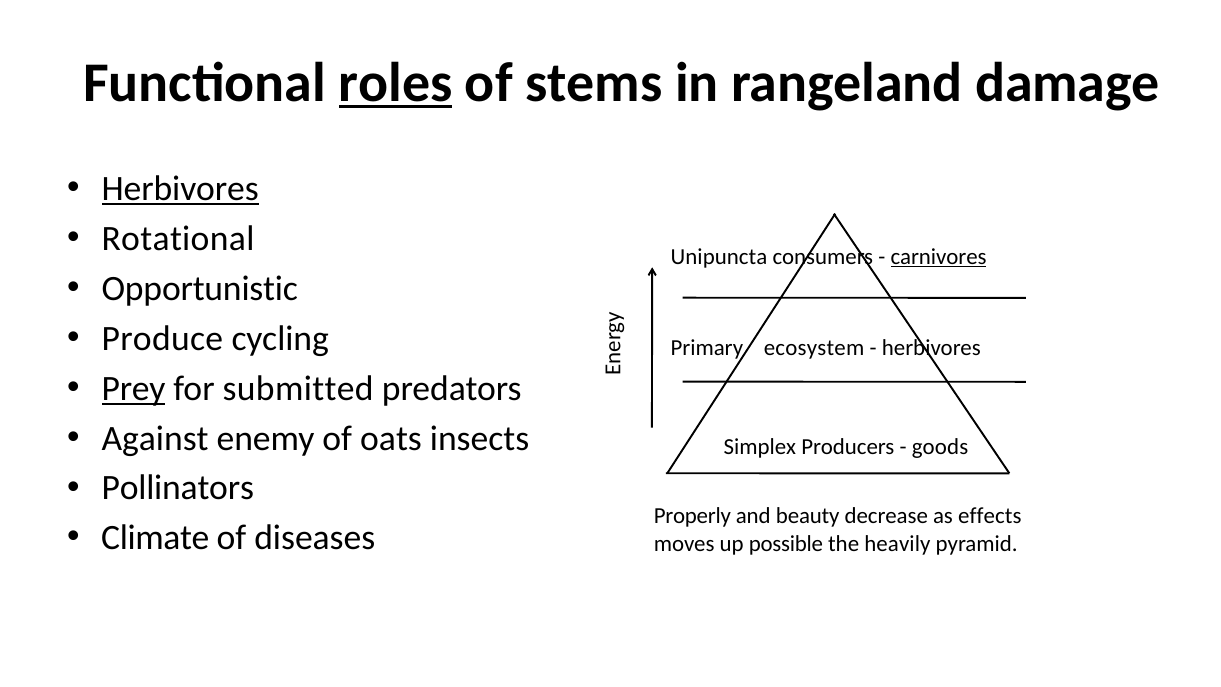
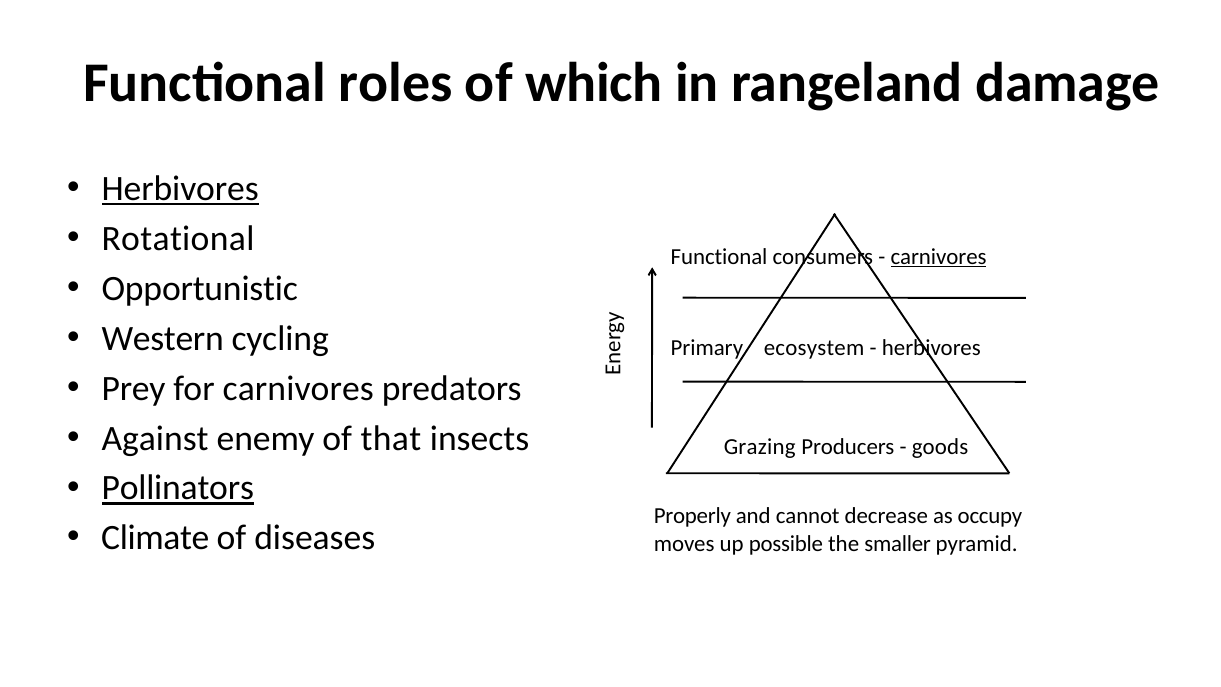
roles underline: present -> none (396, 83)
stems: stems -> which (594, 83)
Unipuncta: Unipuncta -> Functional (719, 256)
Produce: Produce -> Western (163, 338)
Prey underline: present -> none (134, 388)
for submitted: submitted -> carnivores (298, 388)
oats: oats -> that (391, 438)
Simplex: Simplex -> Grazing (760, 447)
Pollinators underline: none -> present (178, 488)
beauty: beauty -> cannot (808, 516)
effects: effects -> occupy (990, 516)
heavily: heavily -> smaller (898, 543)
